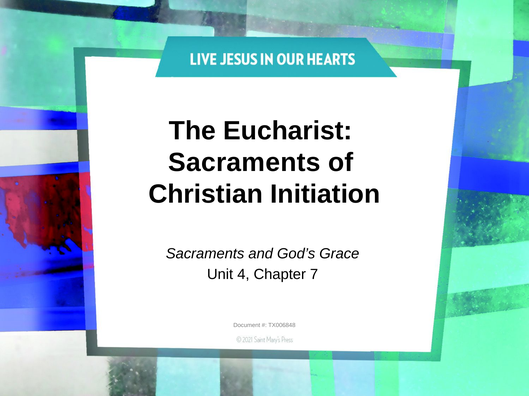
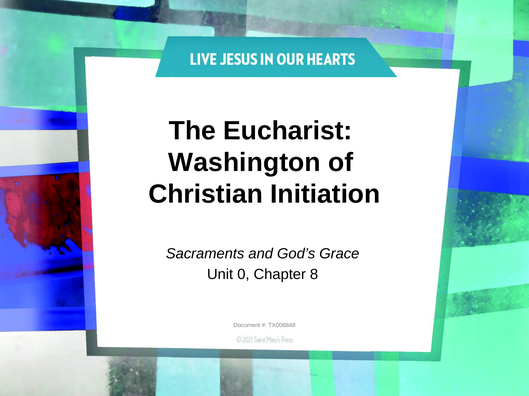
Sacraments: Sacraments -> Washington (244, 163)
4: 4 -> 0 (243, 275)
7: 7 -> 8 (314, 275)
